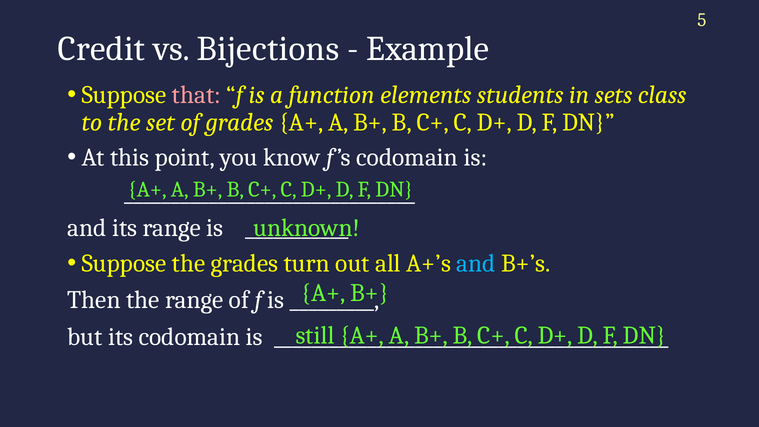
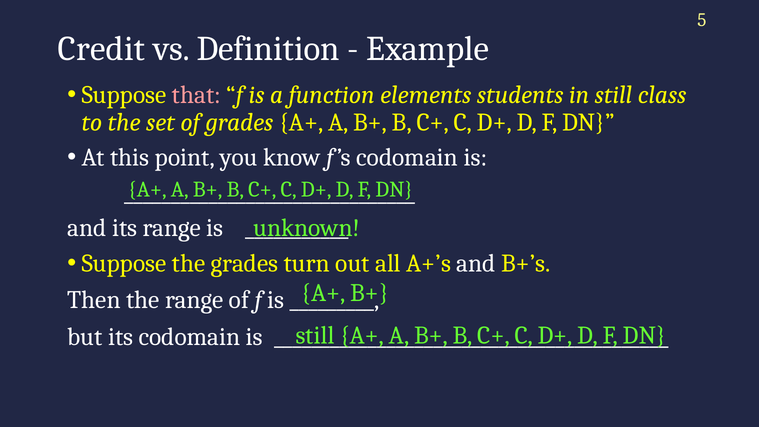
Bijections: Bijections -> Definition (268, 49)
in sets: sets -> still (613, 95)
and colour: light blue -> white (476, 263)
